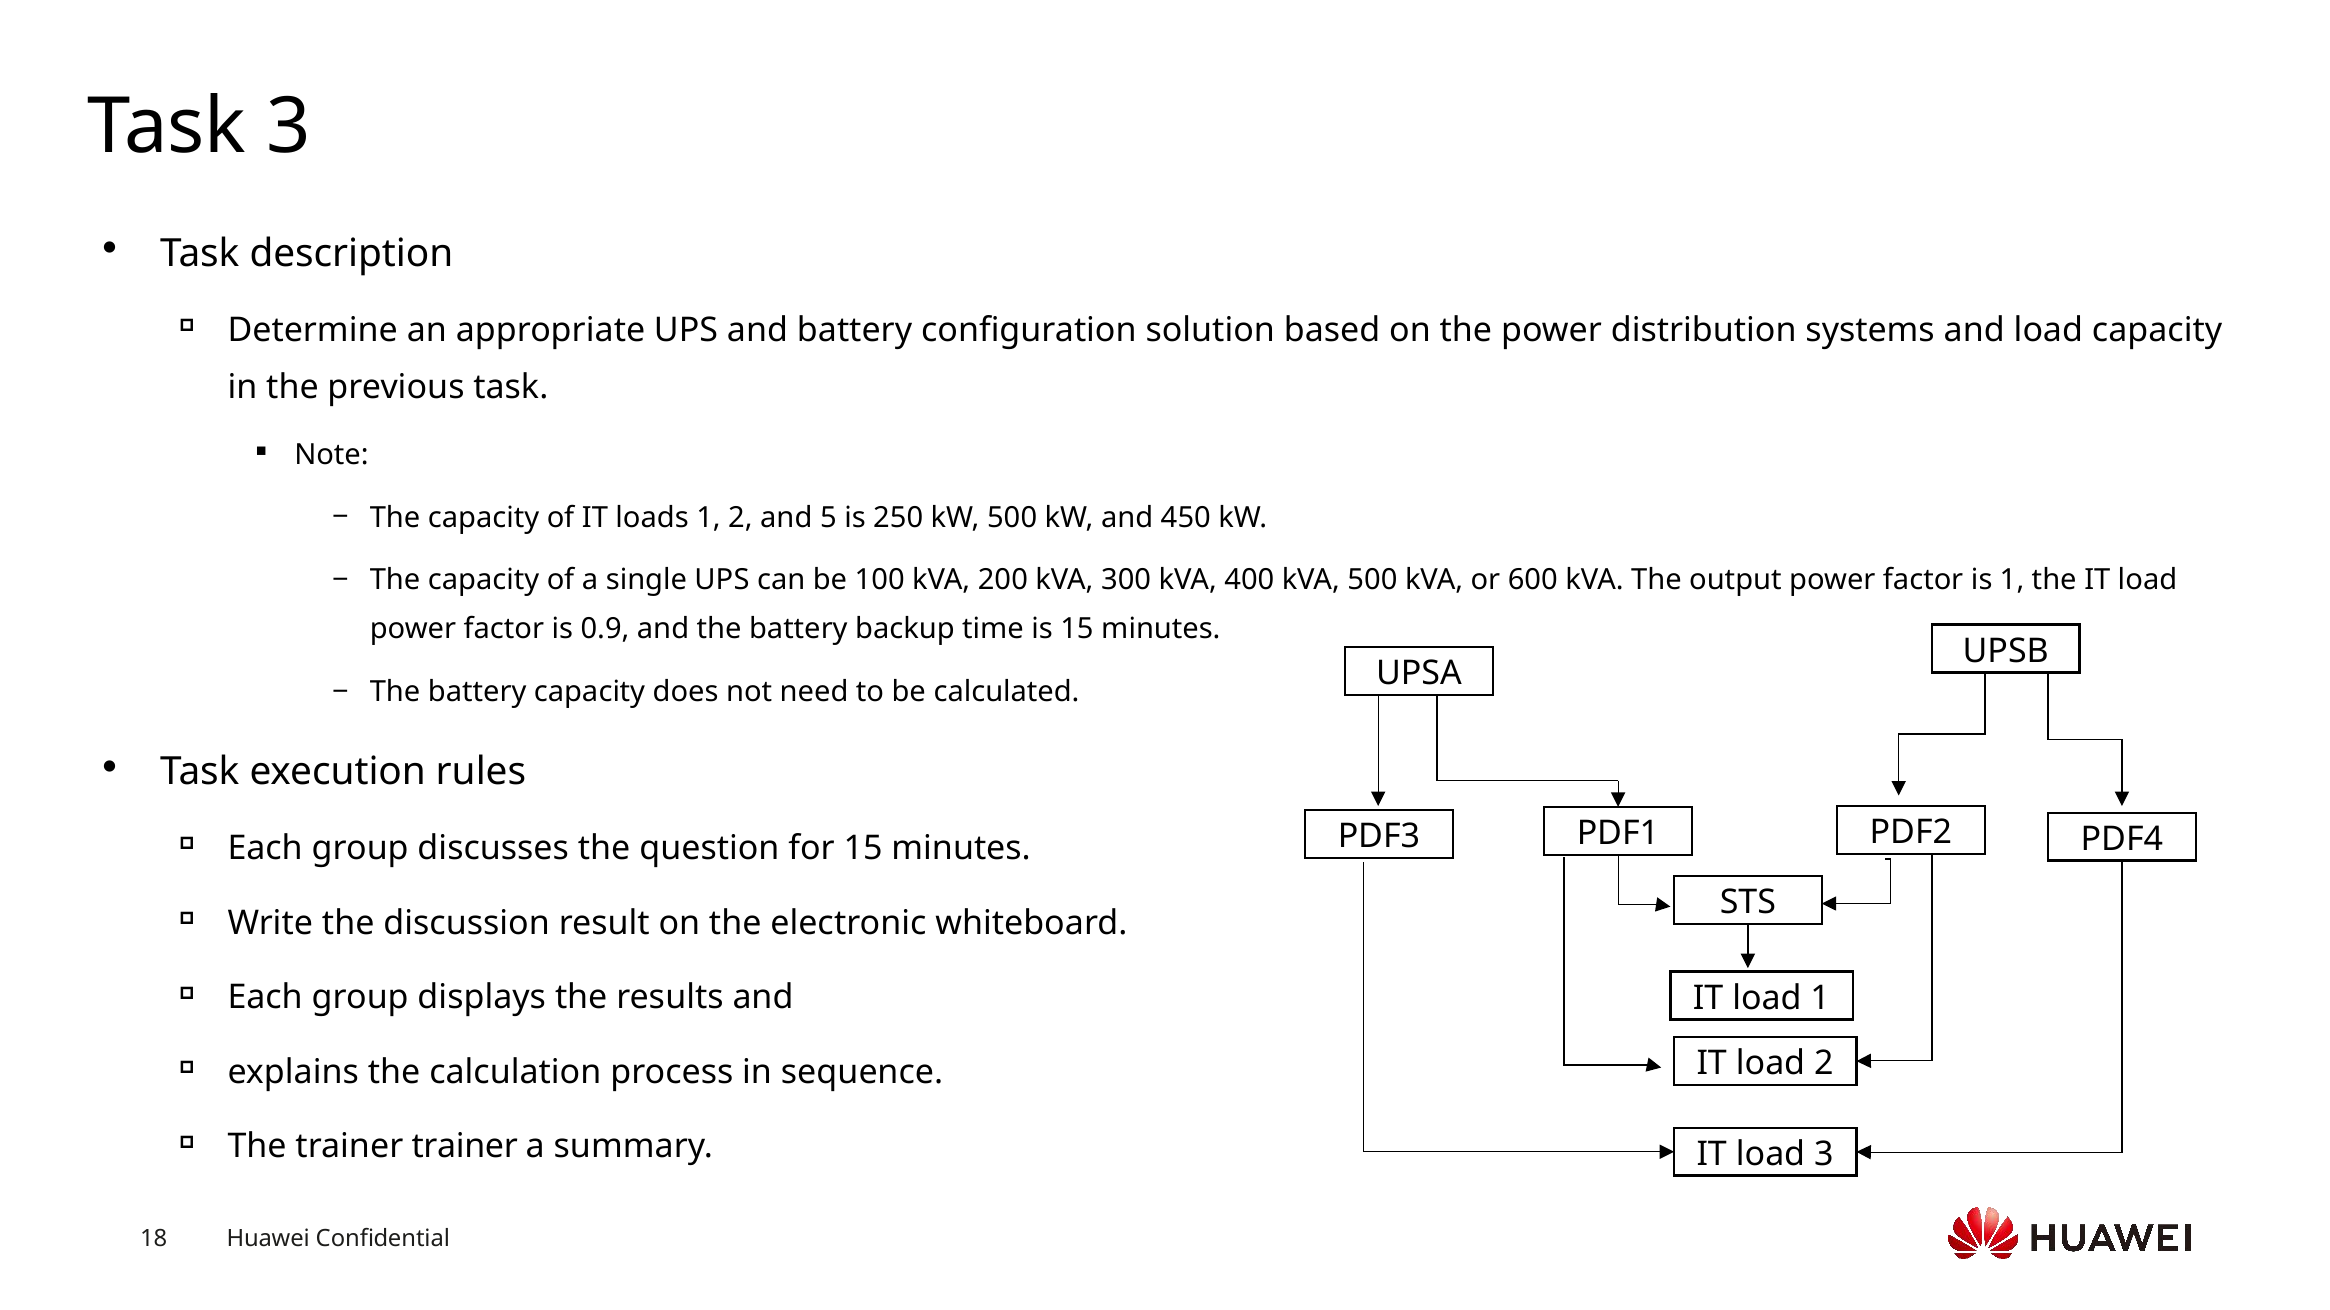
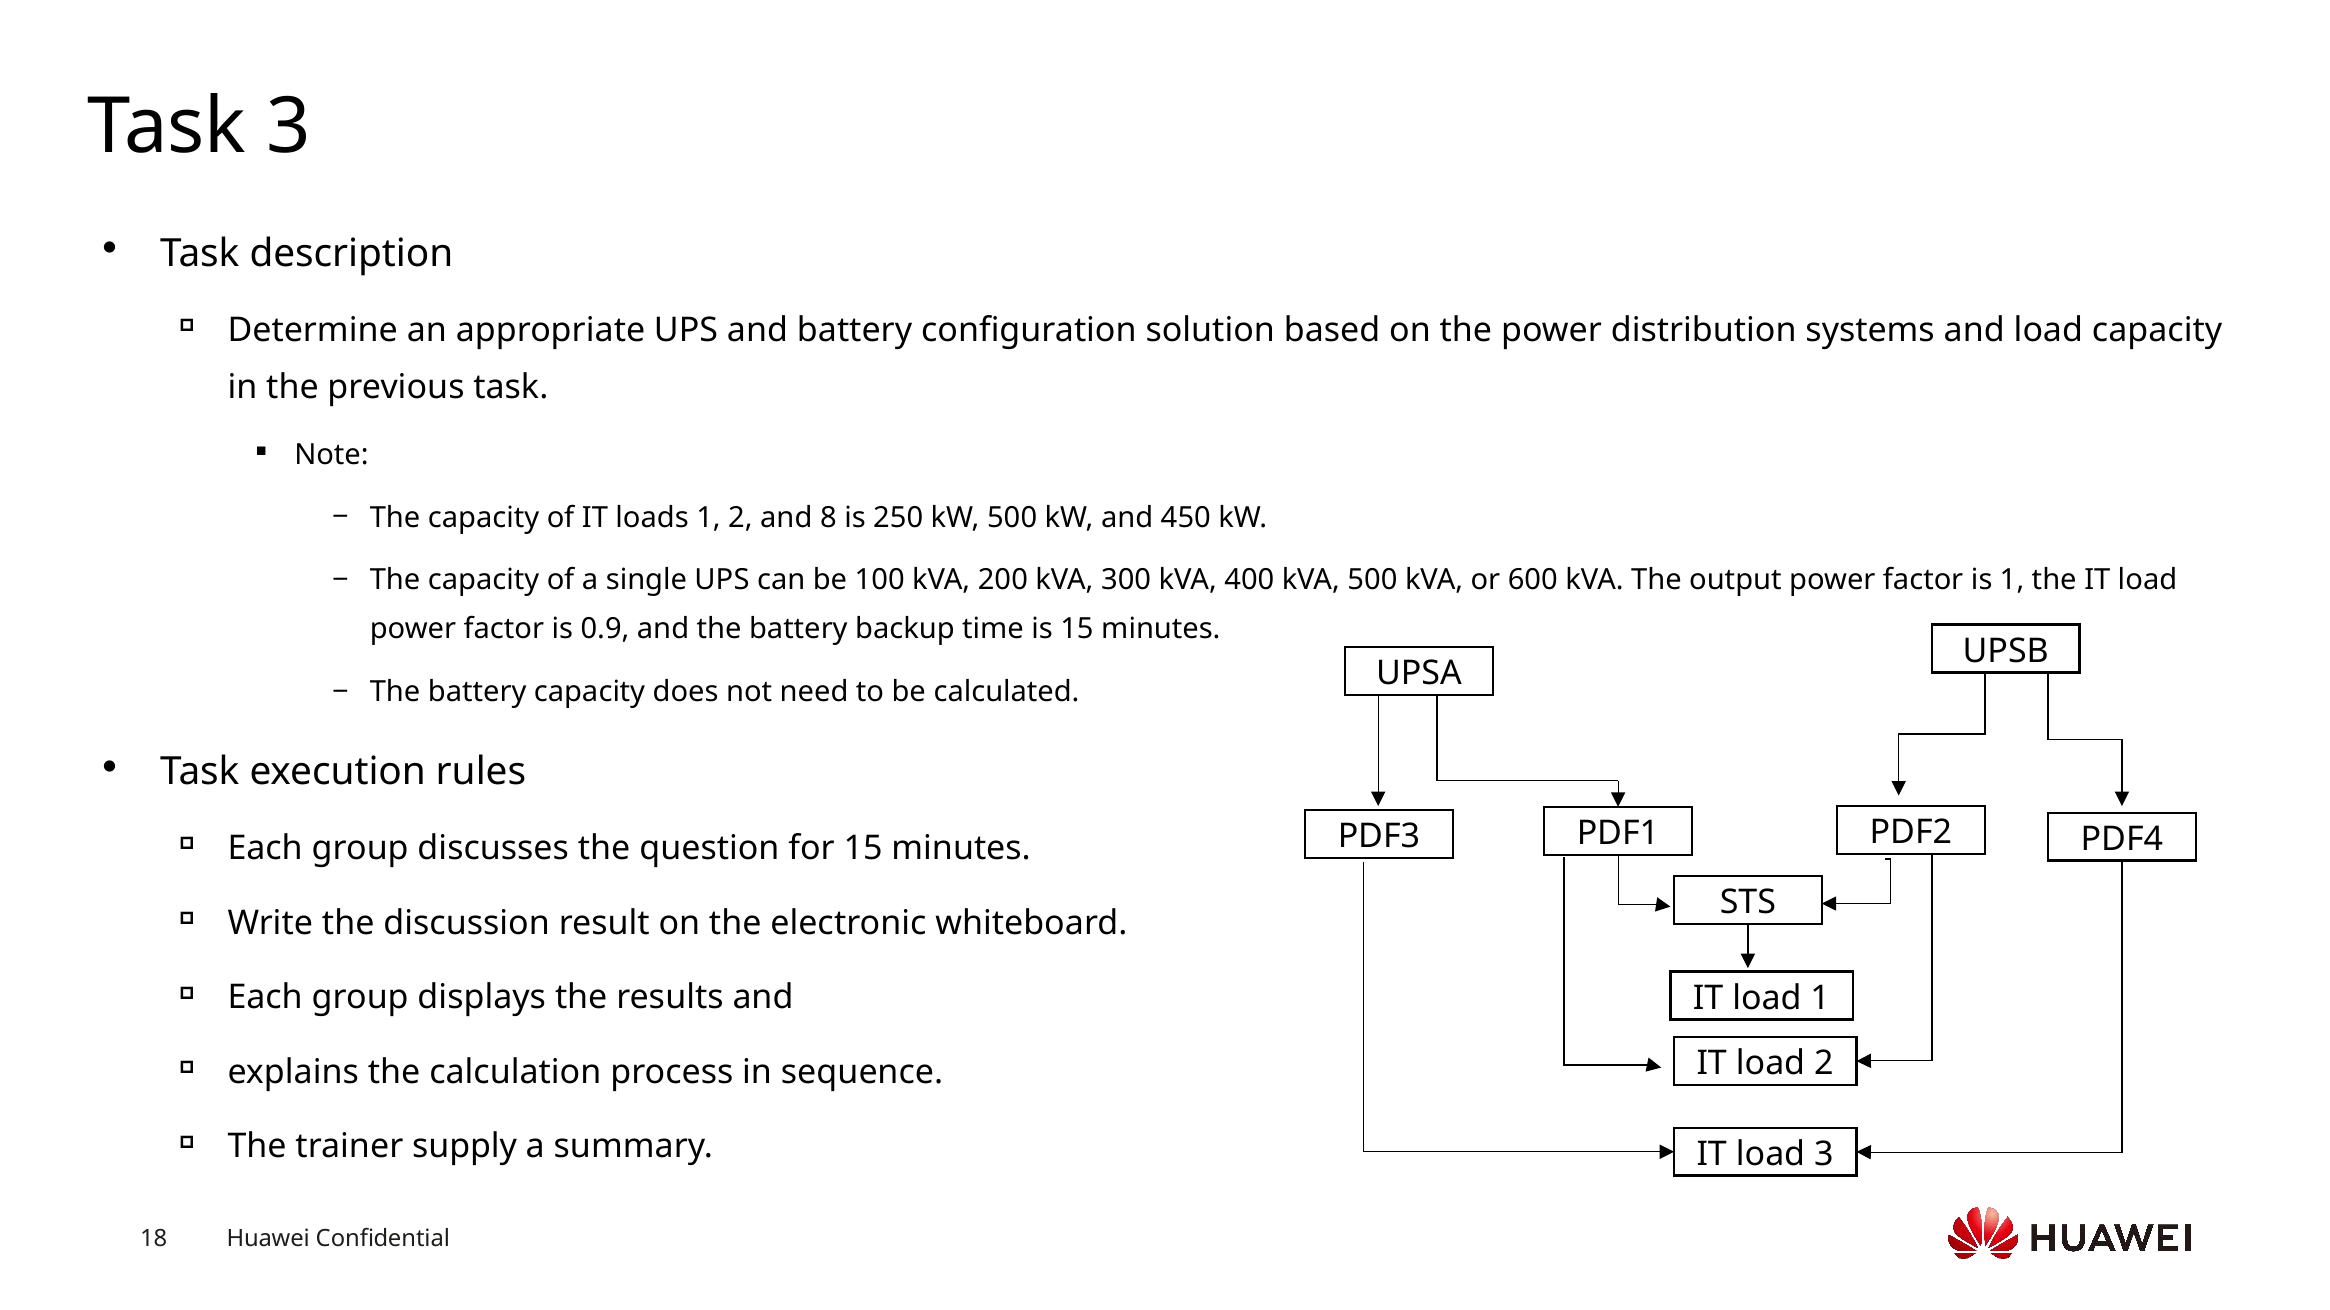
5: 5 -> 8 (828, 518)
trainer trainer: trainer -> supply (465, 1147)
